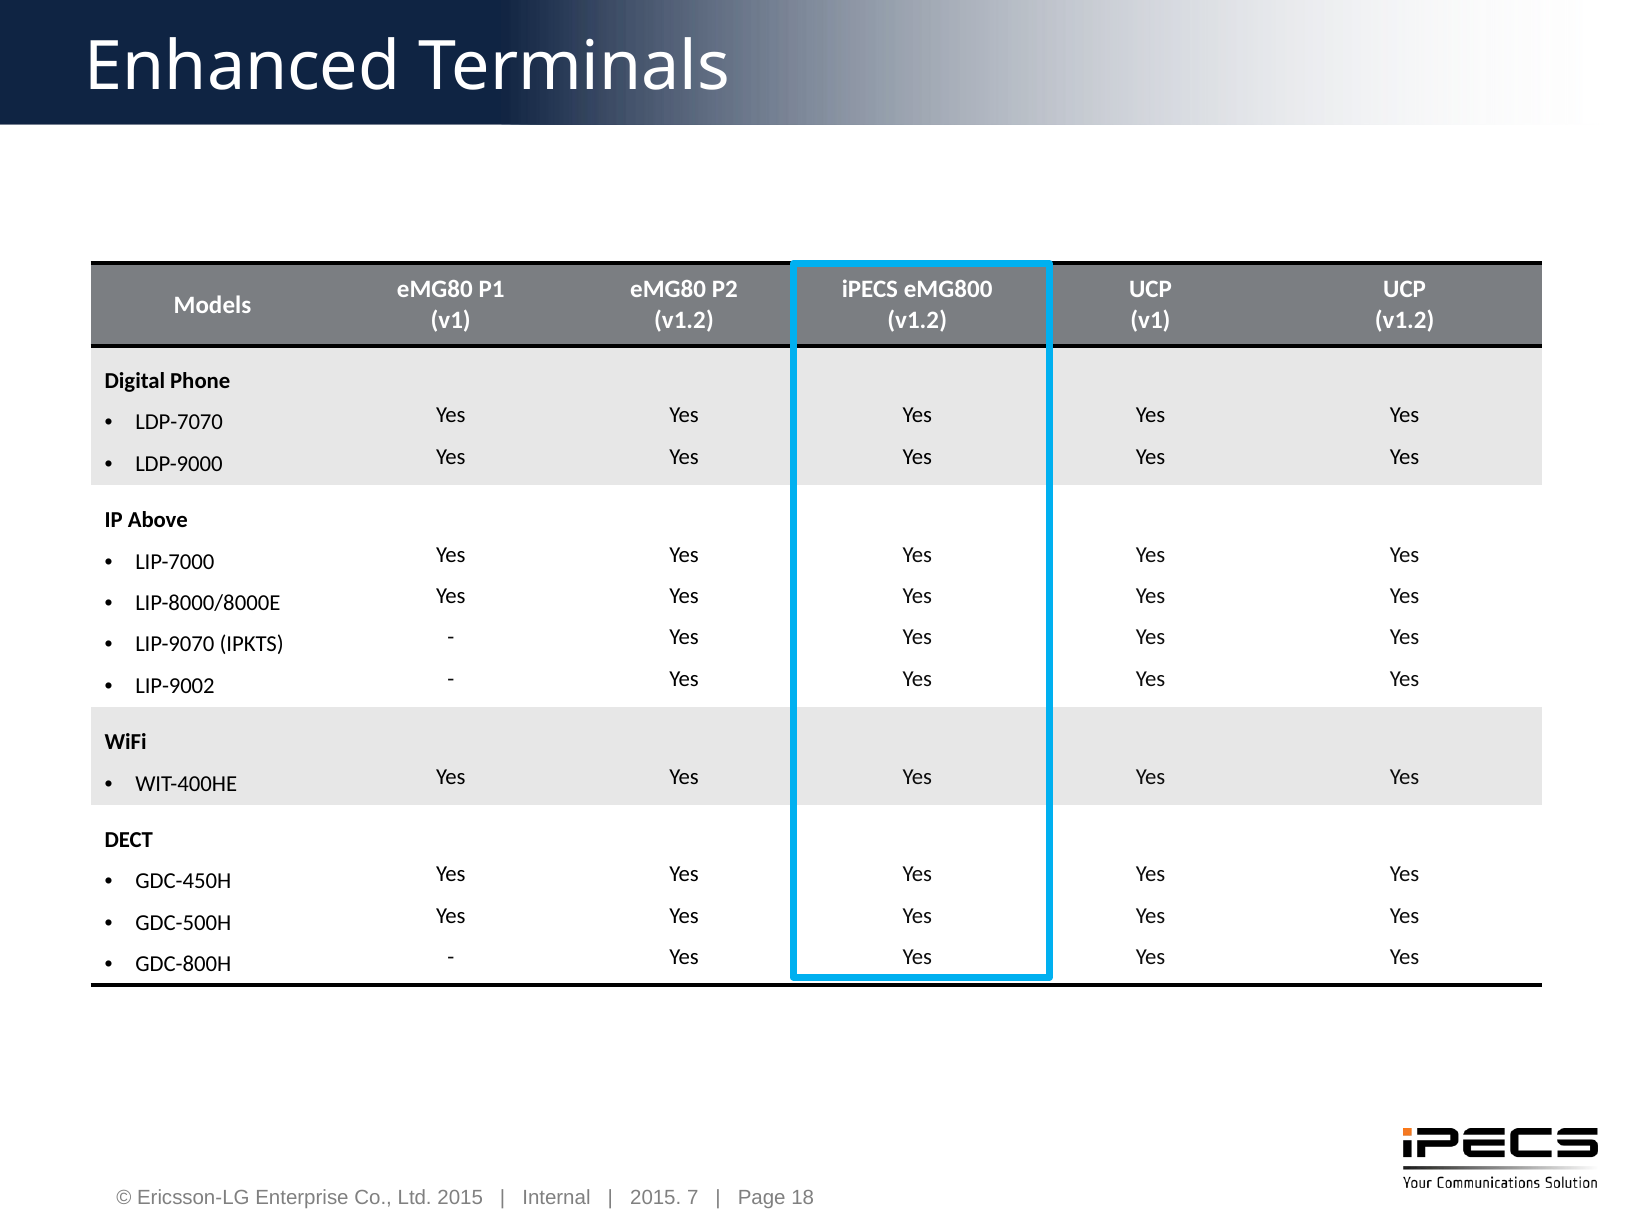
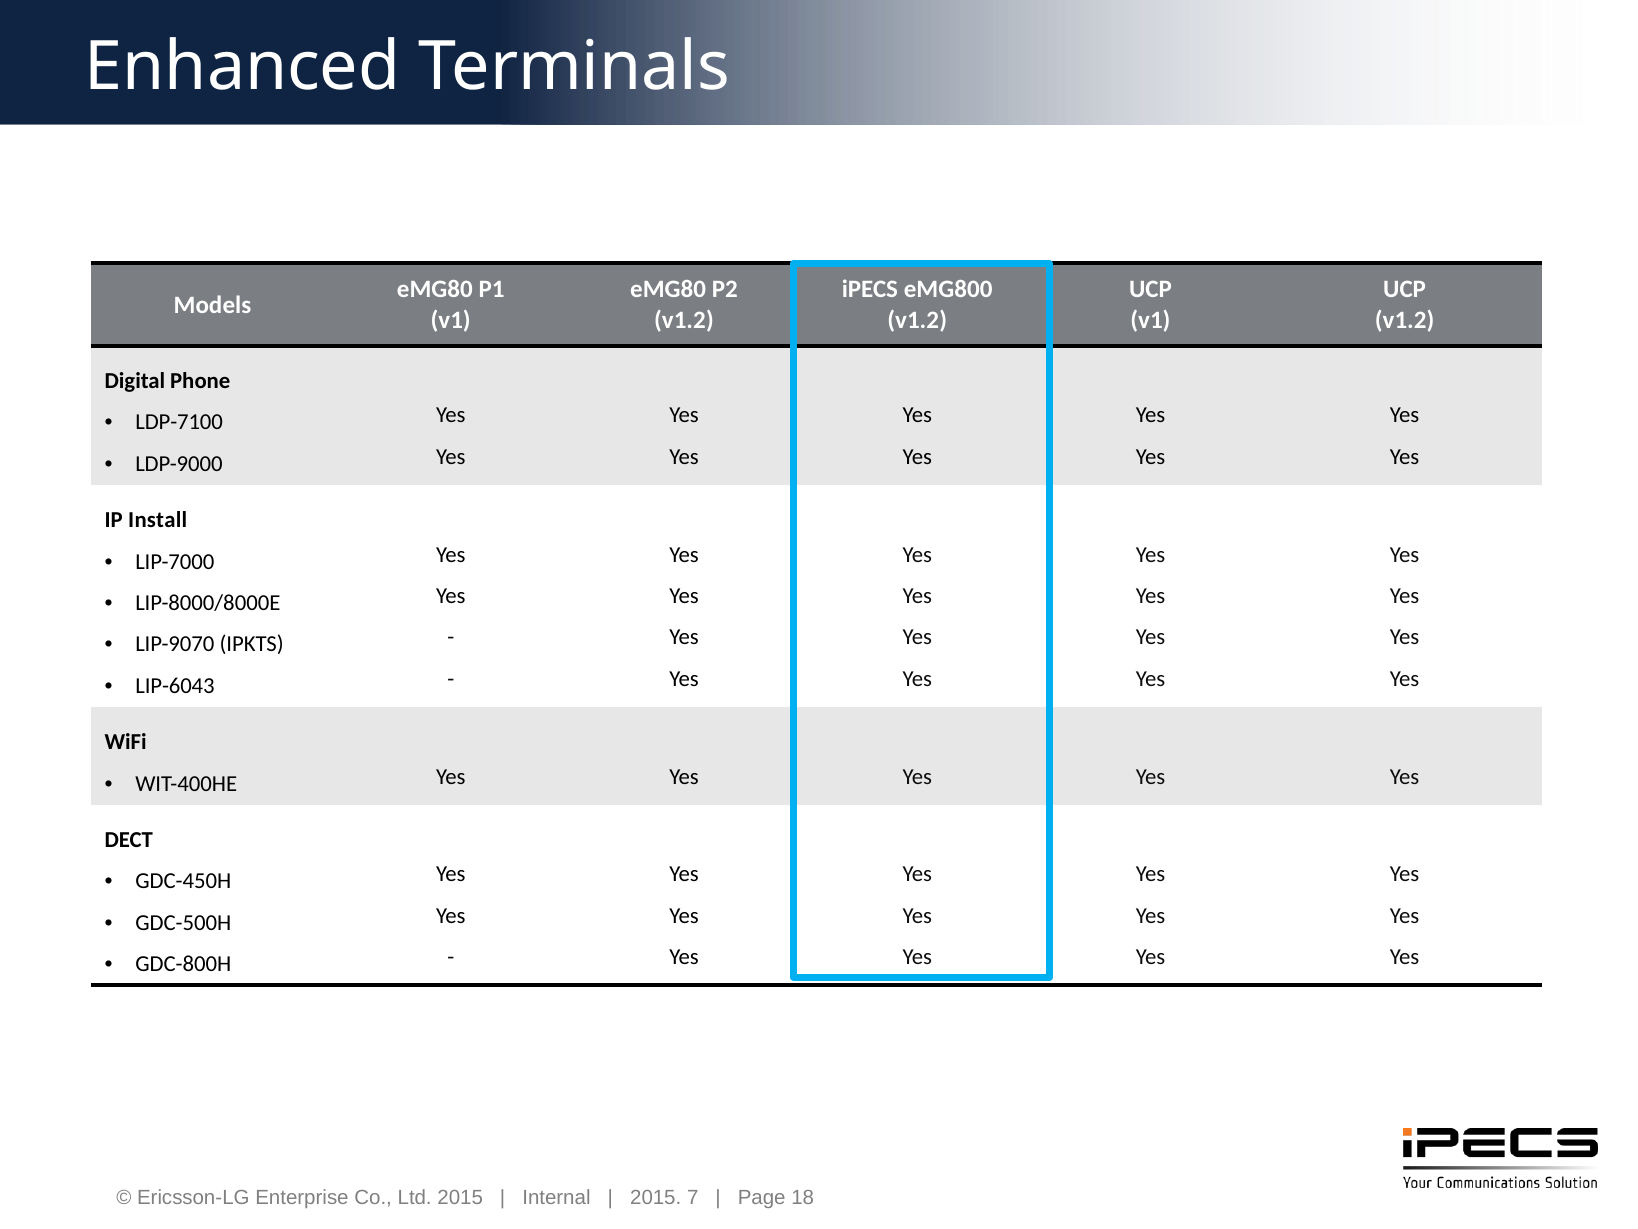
LDP-7070: LDP-7070 -> LDP-7100 (179, 422)
Above: Above -> Install (158, 520)
LIP-9002: LIP-9002 -> LIP-6043 (175, 685)
